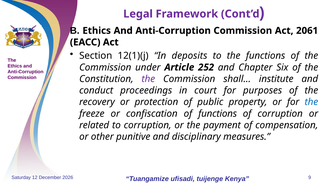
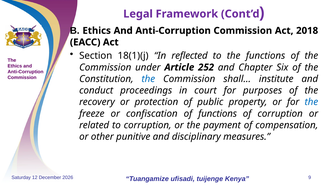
2061: 2061 -> 2018 (307, 31)
12(1)(j: 12(1)(j -> 18(1)(j (133, 56)
deposits: deposits -> reflected (190, 56)
the colour: purple -> blue (148, 79)
